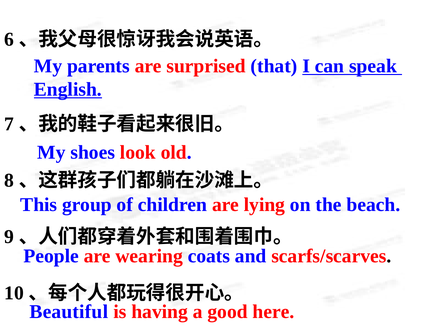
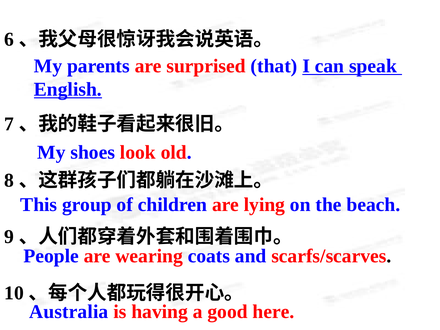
Beautiful: Beautiful -> Australia (69, 312)
